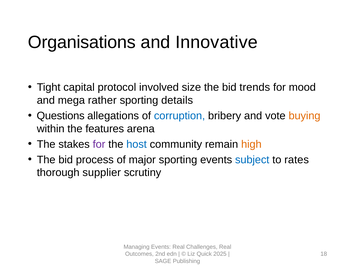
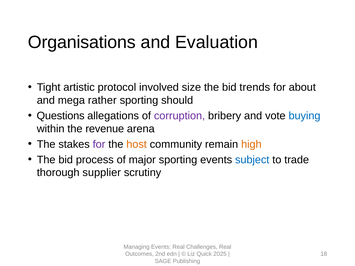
Innovative: Innovative -> Evaluation (217, 42)
capital: capital -> artistic (79, 87)
mood: mood -> about (302, 87)
details: details -> should (177, 100)
corruption colour: blue -> purple (180, 116)
buying colour: orange -> blue (304, 116)
features: features -> revenue (105, 129)
host colour: blue -> orange (137, 144)
rates: rates -> trade (297, 160)
